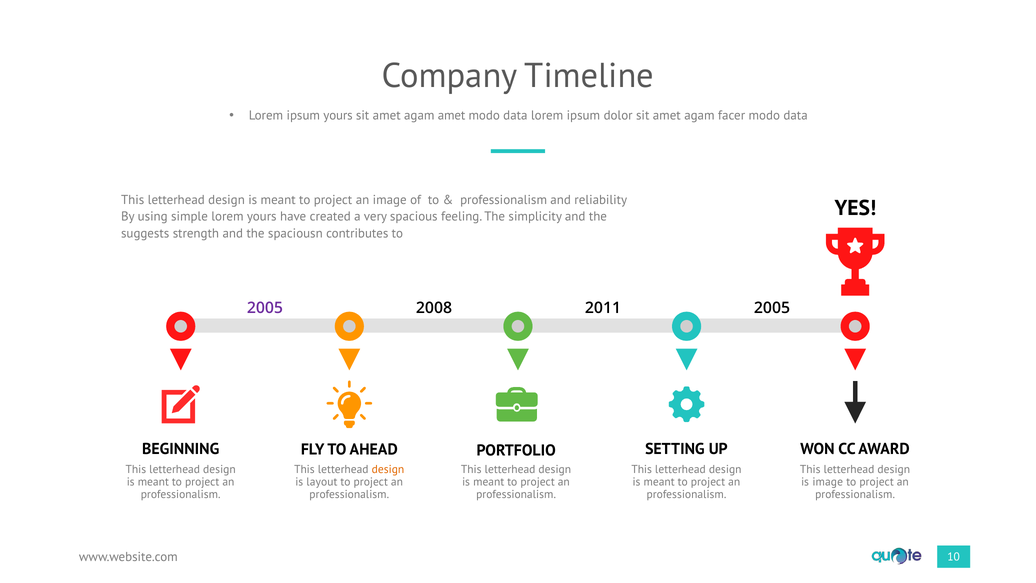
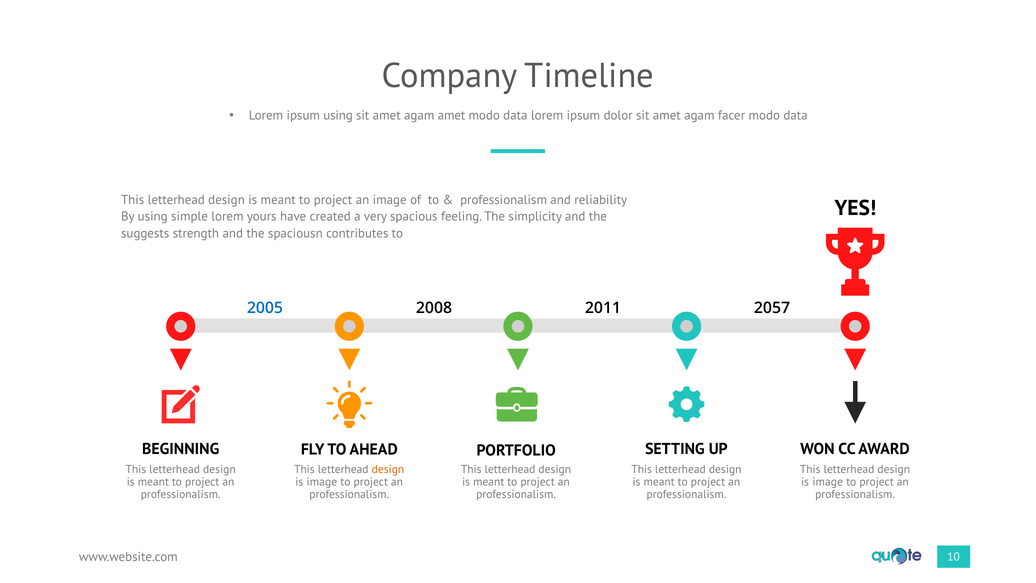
ipsum yours: yours -> using (338, 116)
2005 colour: purple -> blue (265, 308)
2011 2005: 2005 -> 2057 (772, 308)
layout: layout -> image (322, 482)
